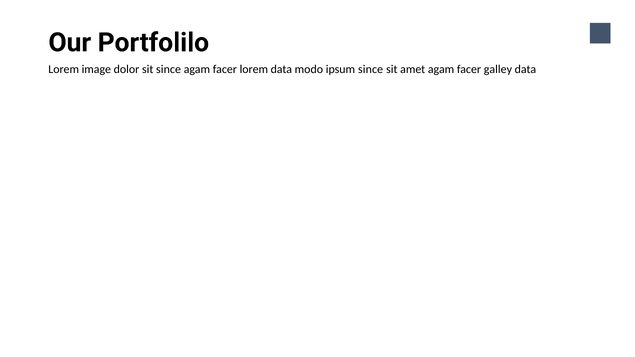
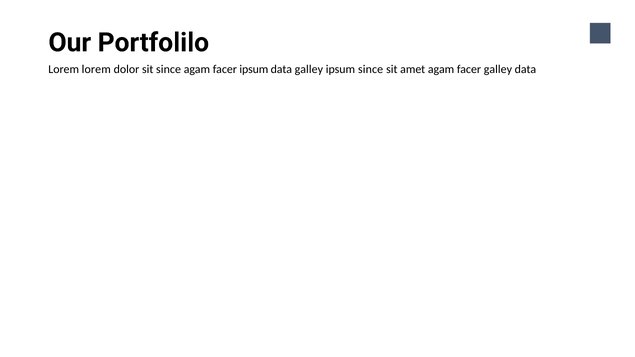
Lorem image: image -> lorem (96, 69)
facer lorem: lorem -> ipsum (254, 69)
data modo: modo -> galley (309, 69)
